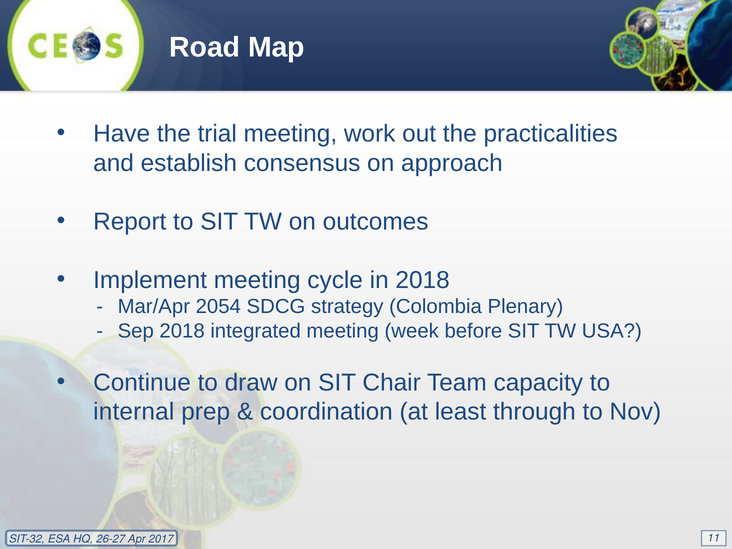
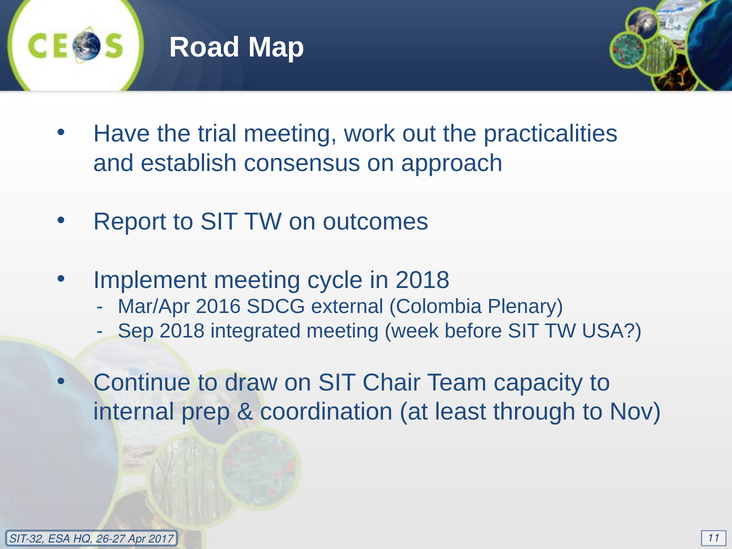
2054: 2054 -> 2016 (218, 307)
strategy: strategy -> external (347, 307)
